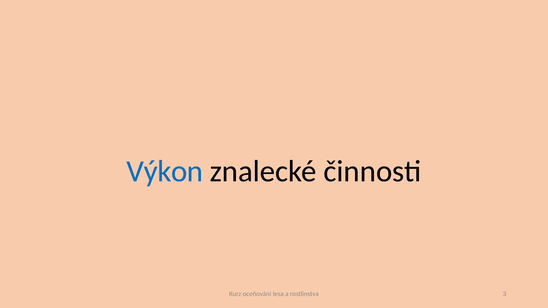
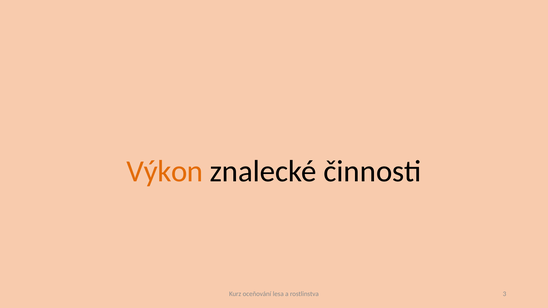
Výkon colour: blue -> orange (165, 171)
